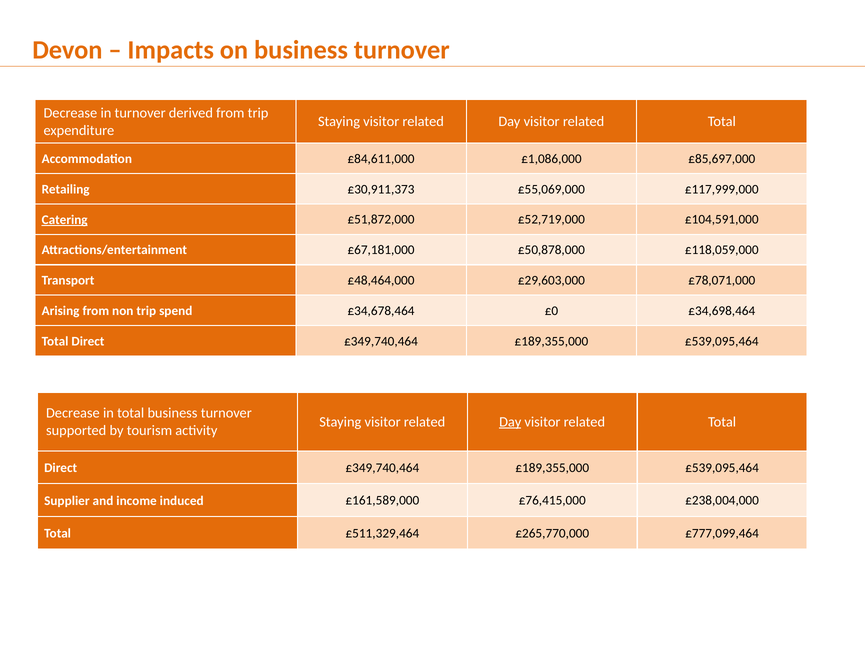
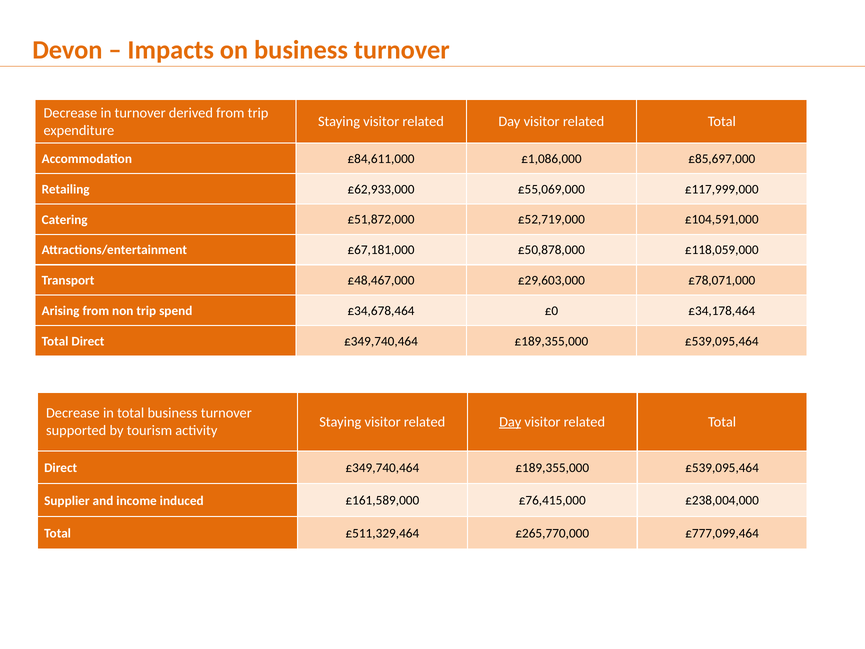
£30,911,373: £30,911,373 -> £62,933,000 (381, 189)
Catering underline: present -> none (65, 220)
£48,464,000: £48,464,000 -> £48,467,000 (381, 280)
£34,698,464: £34,698,464 -> £34,178,464 (722, 311)
